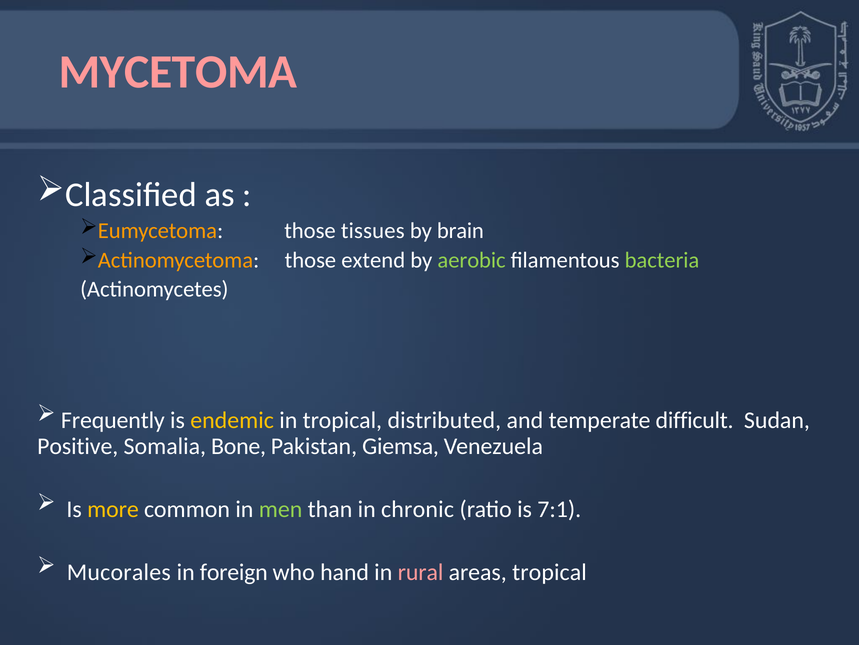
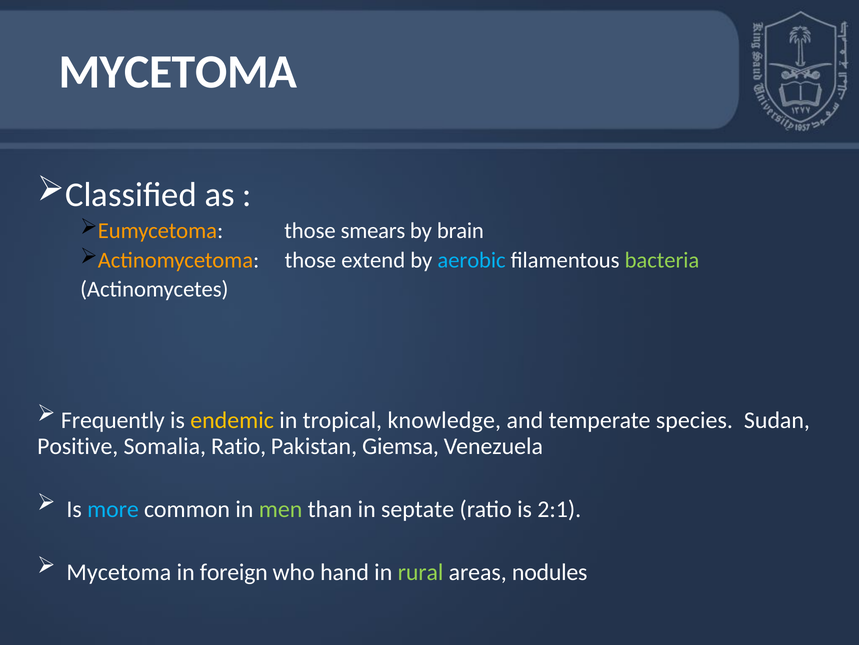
MYCETOMA colour: pink -> white (178, 72)
tissues: tissues -> smears (373, 230)
aerobic colour: light green -> light blue (472, 260)
distributed: distributed -> knowledge (444, 420)
difficult: difficult -> species (694, 420)
Somalia Bone: Bone -> Ratio (239, 446)
more colour: yellow -> light blue (113, 509)
chronic: chronic -> septate (418, 509)
7:1: 7:1 -> 2:1 (559, 509)
Mucorales: Mucorales -> Mycetoma (119, 571)
rural colour: pink -> light green (421, 571)
areas tropical: tropical -> nodules (550, 571)
